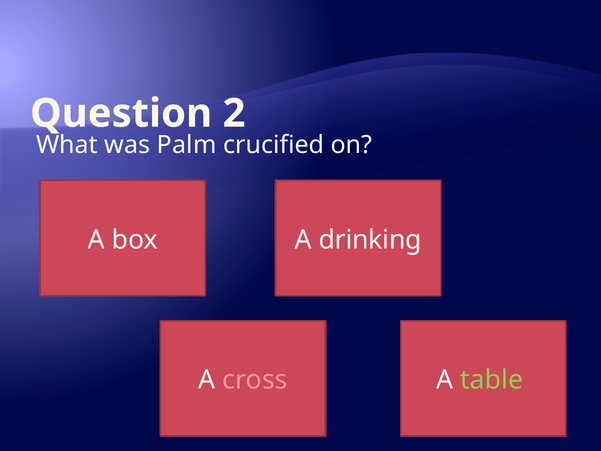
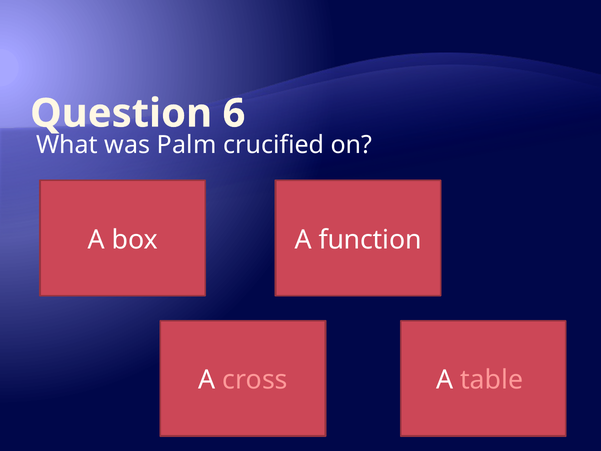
2: 2 -> 6 (234, 113)
drinking: drinking -> function (370, 240)
table colour: light green -> pink (492, 380)
